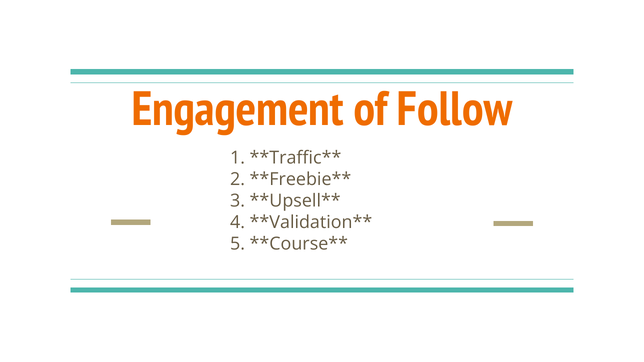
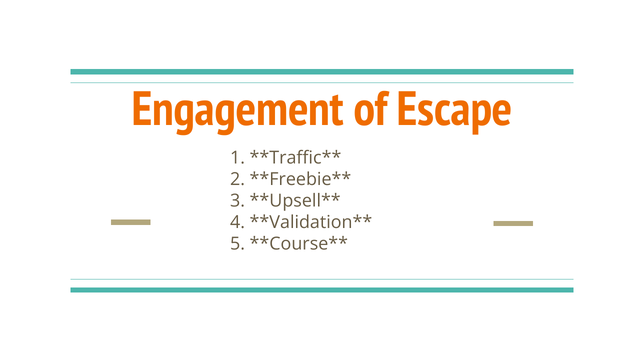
Follow: Follow -> Escape (455, 109)
